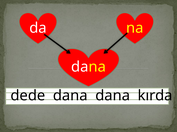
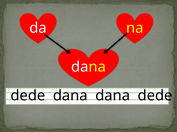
dana kırda: kırda -> dede (155, 96)
